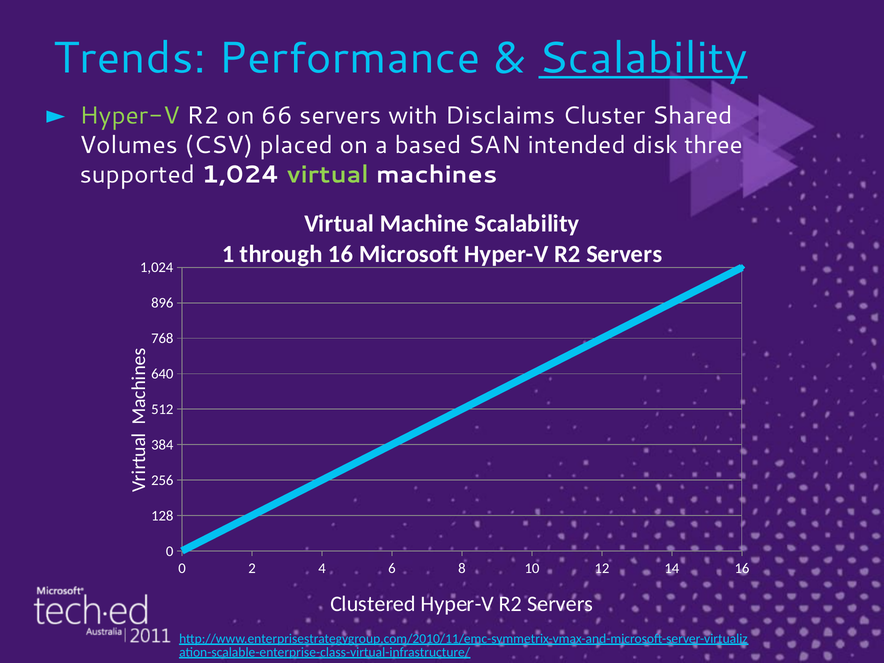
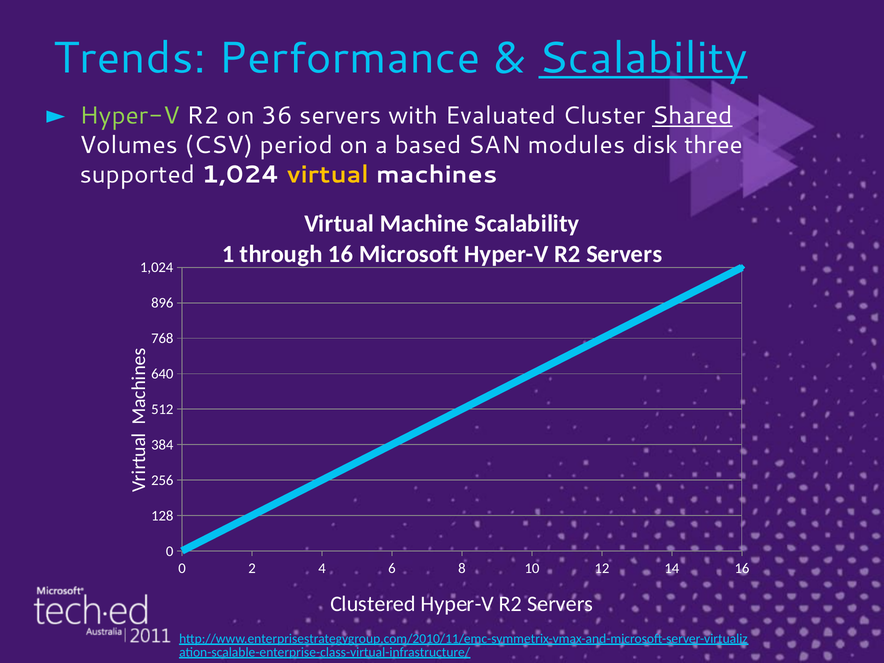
66: 66 -> 36 (277, 116)
Disclaims: Disclaims -> Evaluated (500, 116)
Shared underline: none -> present (692, 116)
placed: placed -> period (296, 145)
intended: intended -> modules (577, 145)
virtual colour: light green -> yellow (328, 175)
